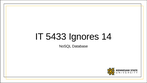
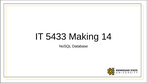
Ignores: Ignores -> Making (84, 37)
